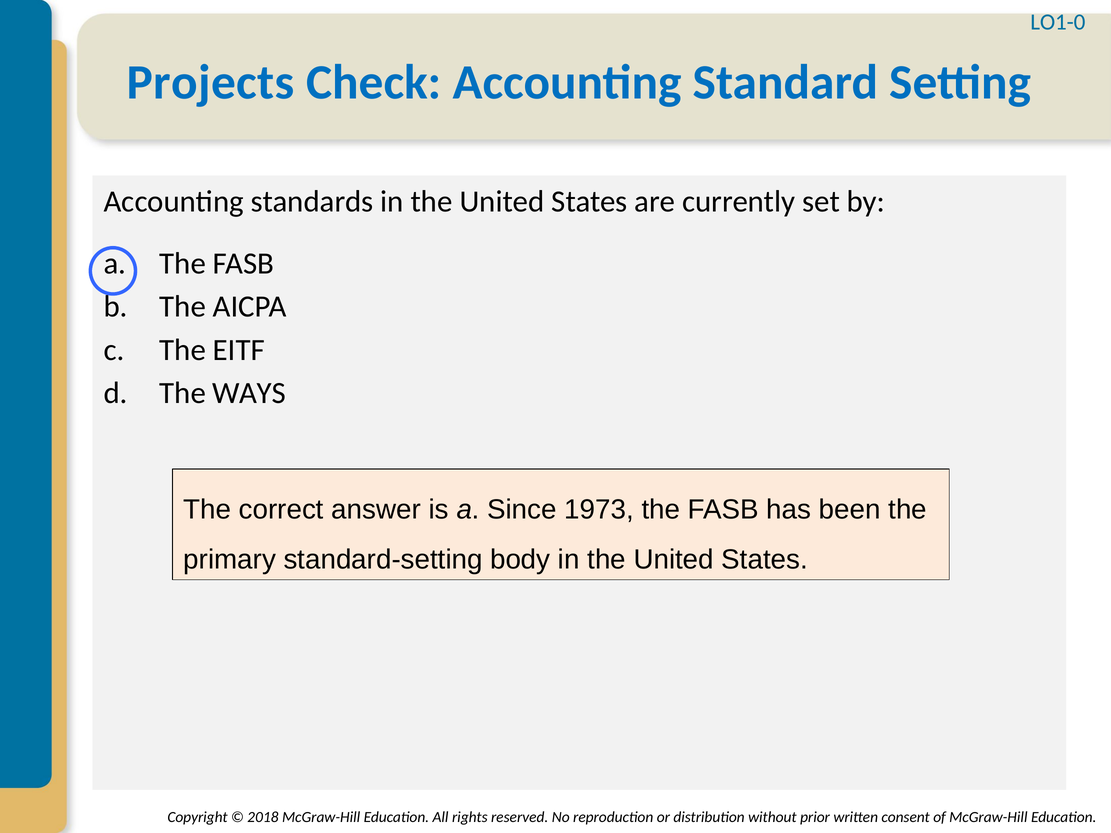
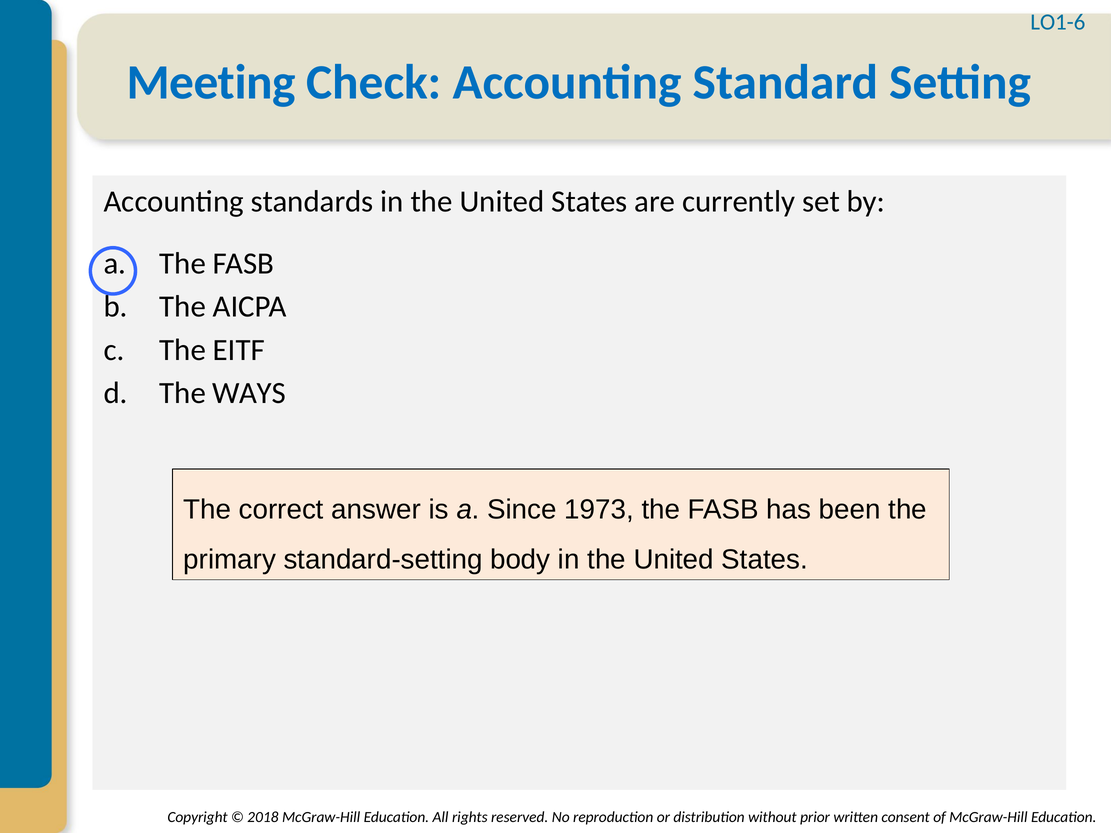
LO1-0: LO1-0 -> LO1-6 (1058, 22)
Projects: Projects -> Meeting (211, 82)
